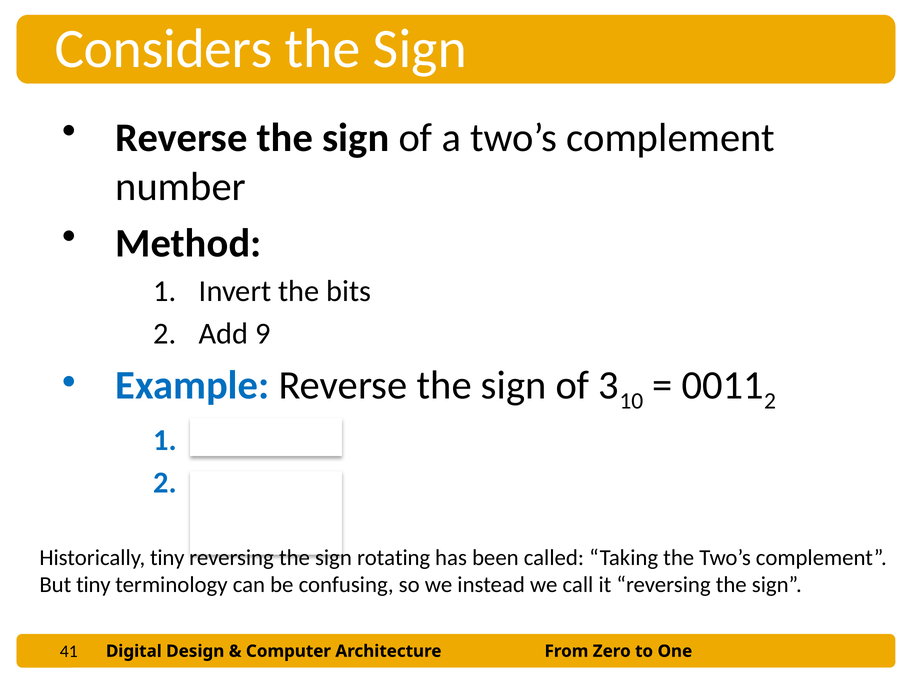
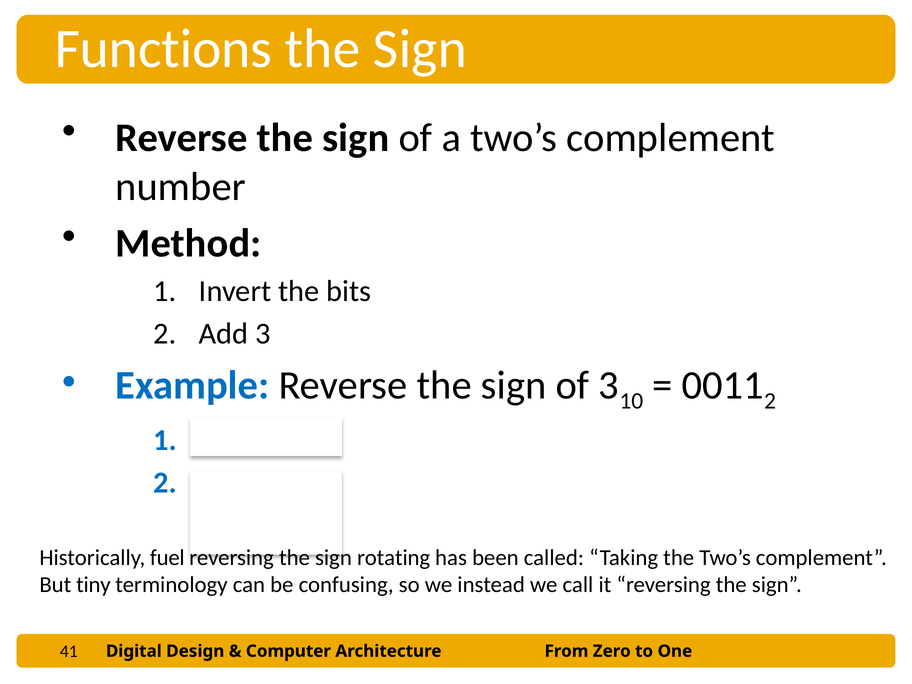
Considers: Considers -> Functions (163, 49)
Add 9: 9 -> 3 (263, 334)
Historically tiny: tiny -> fuel (167, 557)
